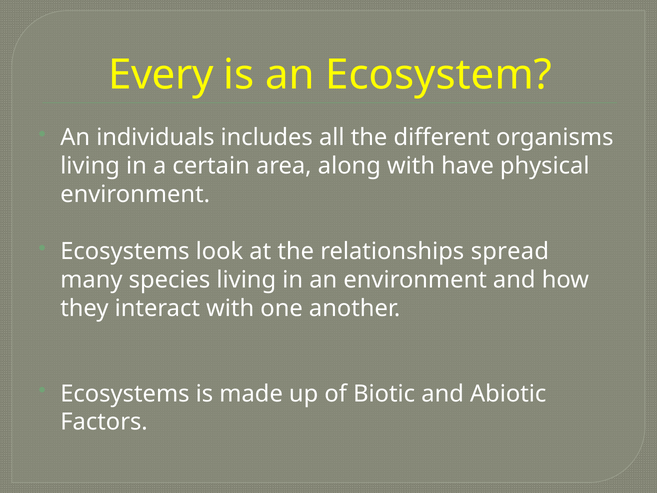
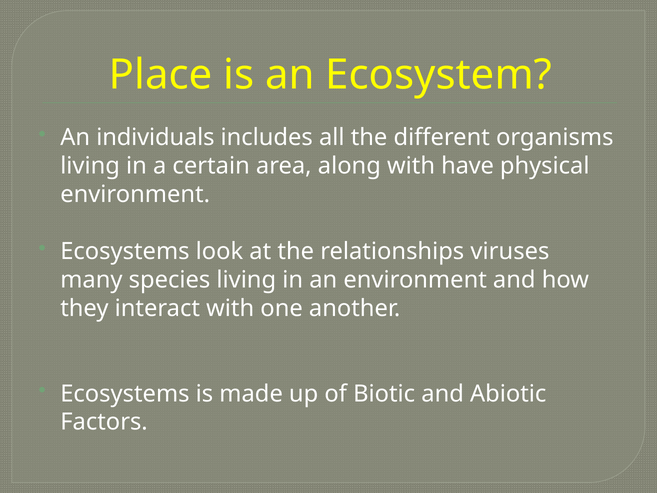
Every: Every -> Place (161, 75)
spread: spread -> viruses (510, 251)
